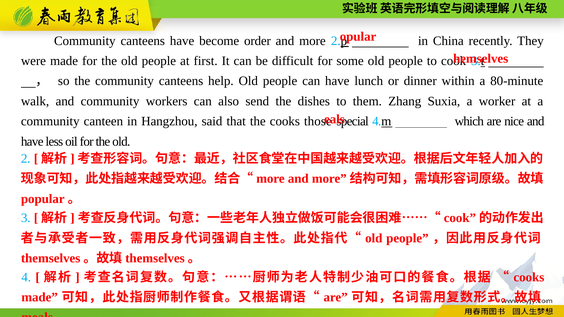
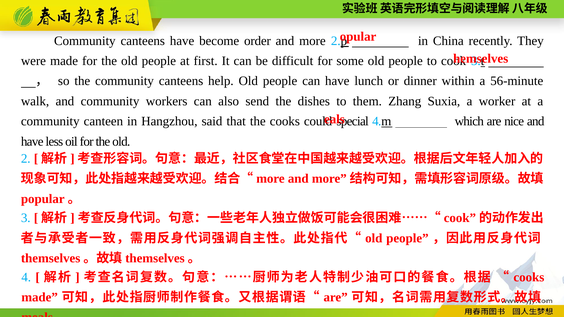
80-minute: 80-minute -> 56-minute (517, 81)
those: those -> could (318, 121)
